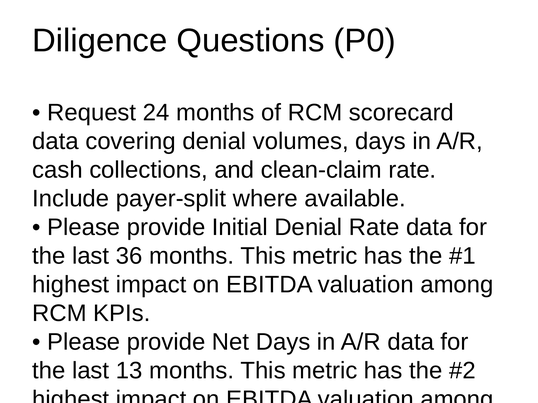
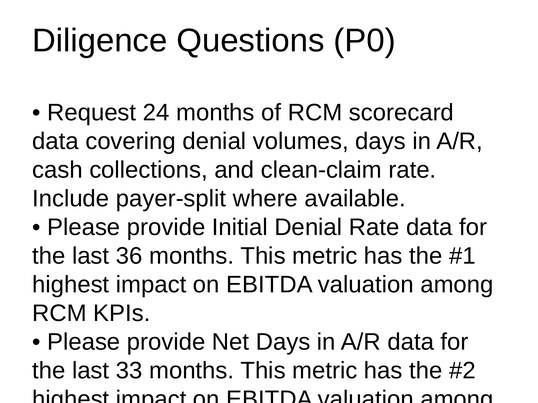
13: 13 -> 33 (129, 371)
